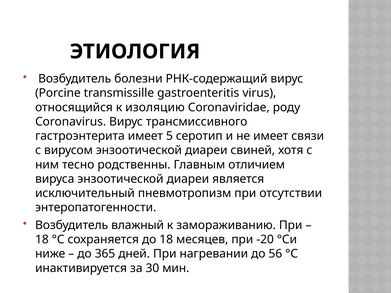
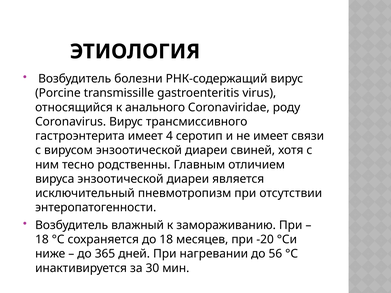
изоляцию: изоляцию -> анального (155, 107)
5: 5 -> 4 (169, 136)
